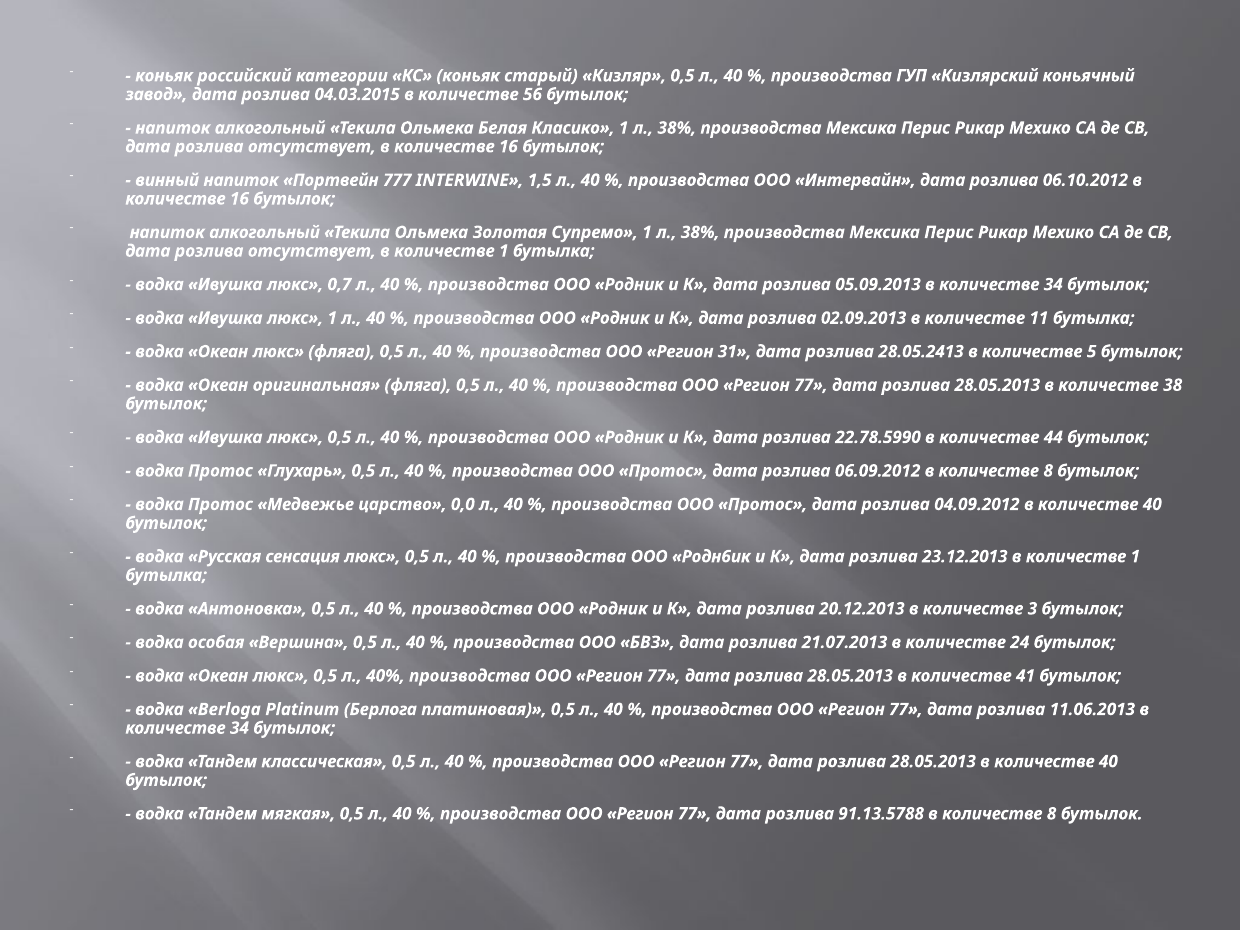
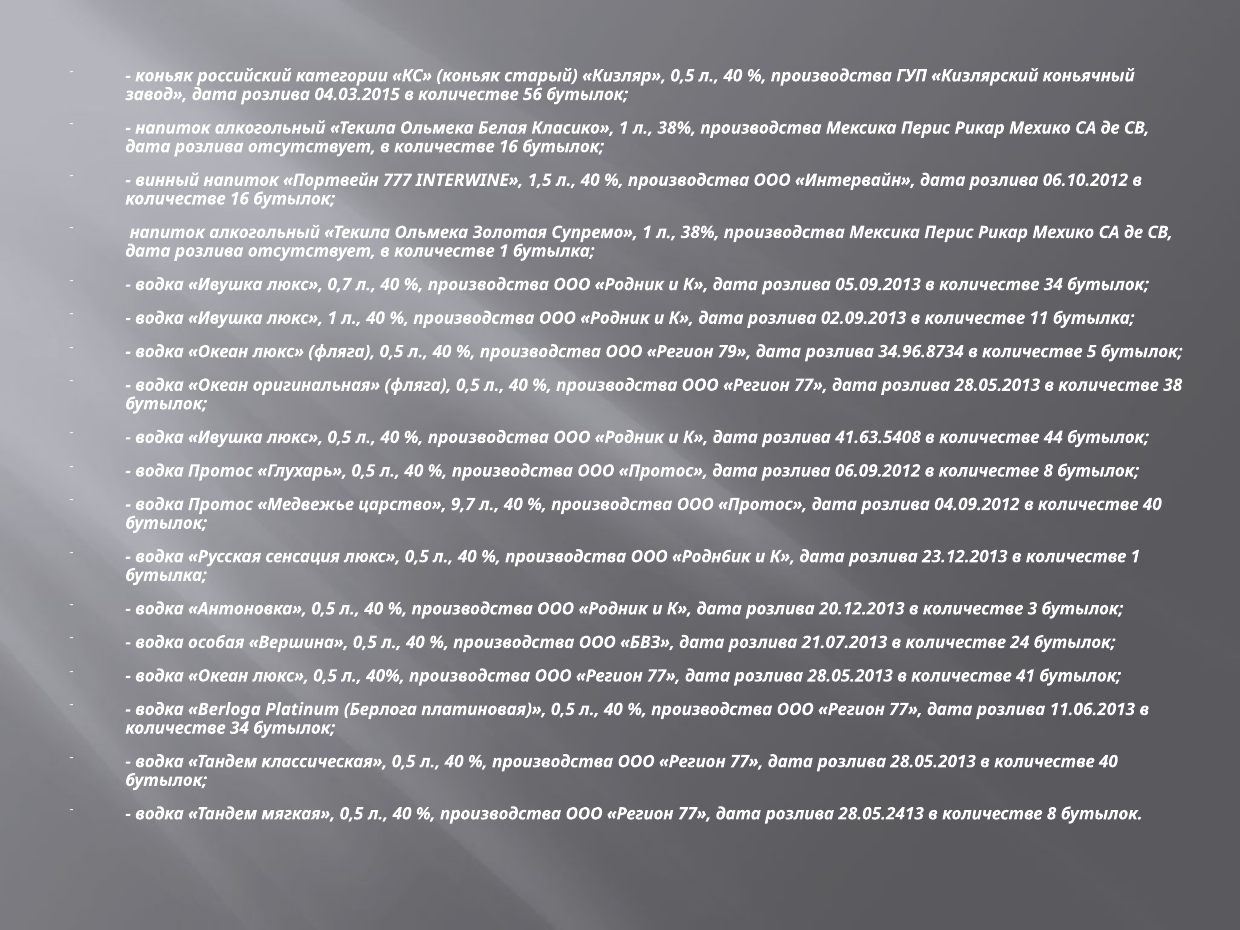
31: 31 -> 79 (735, 352)
28.05.2413: 28.05.2413 -> 34.96.8734 (921, 352)
22.78.5990: 22.78.5990 -> 41.63.5408 (878, 437)
0,0: 0,0 -> 9,7 (463, 504)
91.13.5788: 91.13.5788 -> 28.05.2413 (881, 814)
